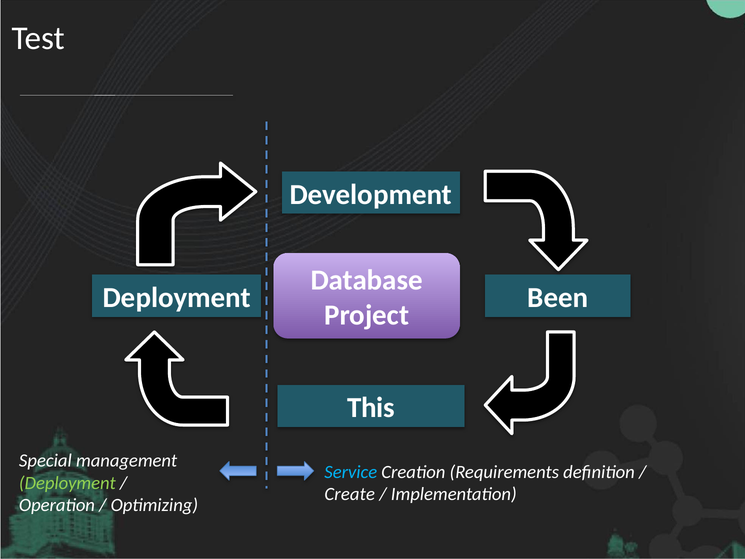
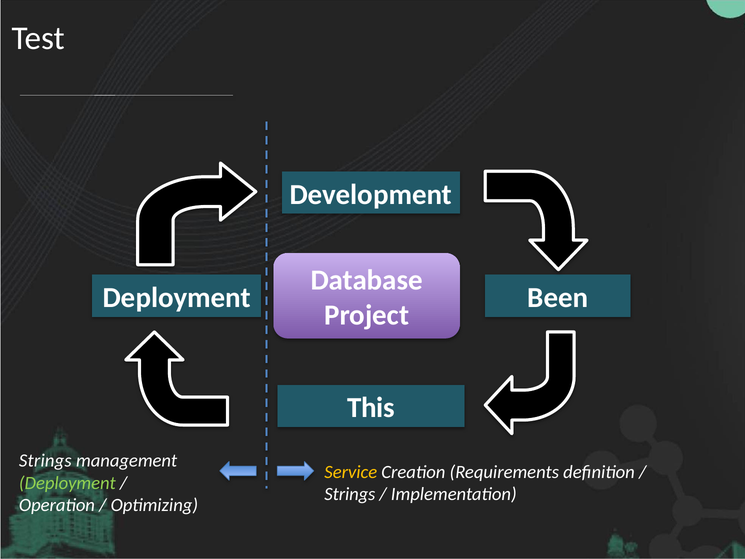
Special: Special -> Strings (45, 460)
Service colour: light blue -> yellow (351, 472)
Create: Create -> Strings (350, 494)
